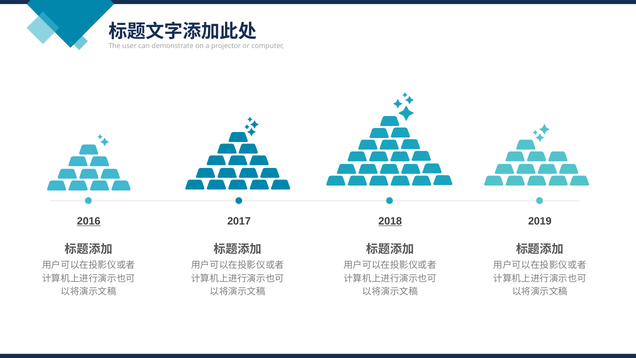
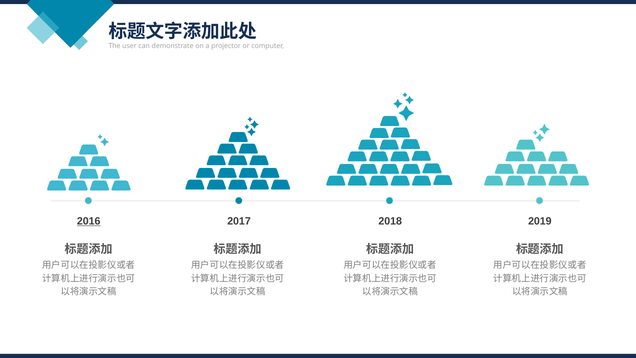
2018 underline: present -> none (390, 221)
